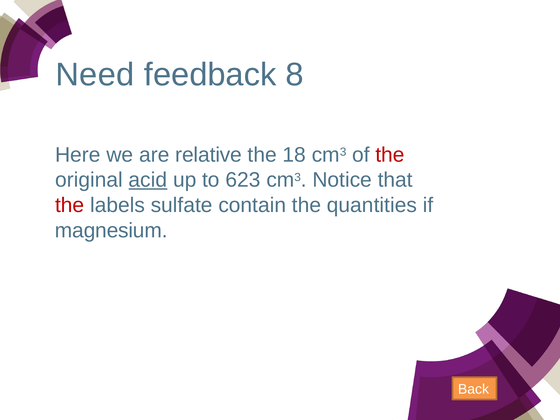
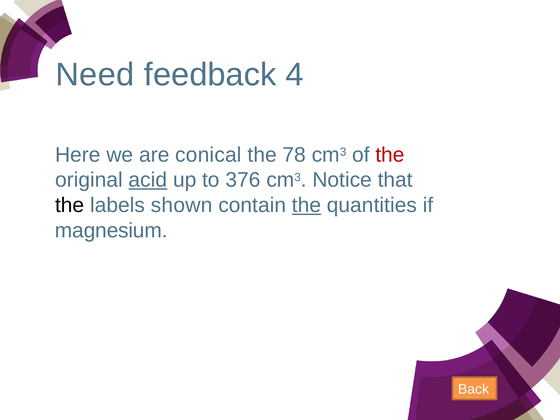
8: 8 -> 4 (295, 75)
relative: relative -> conical (208, 155)
18: 18 -> 78 (294, 155)
623: 623 -> 376 (243, 180)
the colour: red -> black (70, 205)
sulfate: sulfate -> shown (182, 205)
the underline: none -> present (307, 205)
